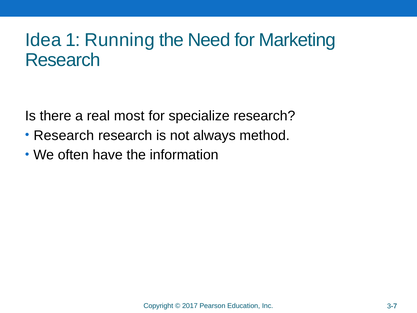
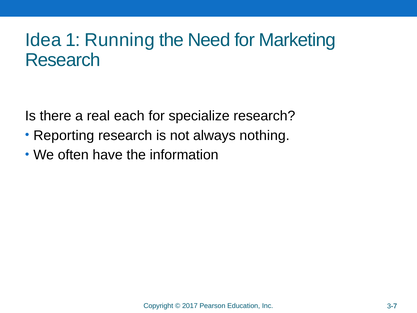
most: most -> each (129, 116)
Research: Research -> Reporting (64, 135)
method: method -> nothing (265, 135)
